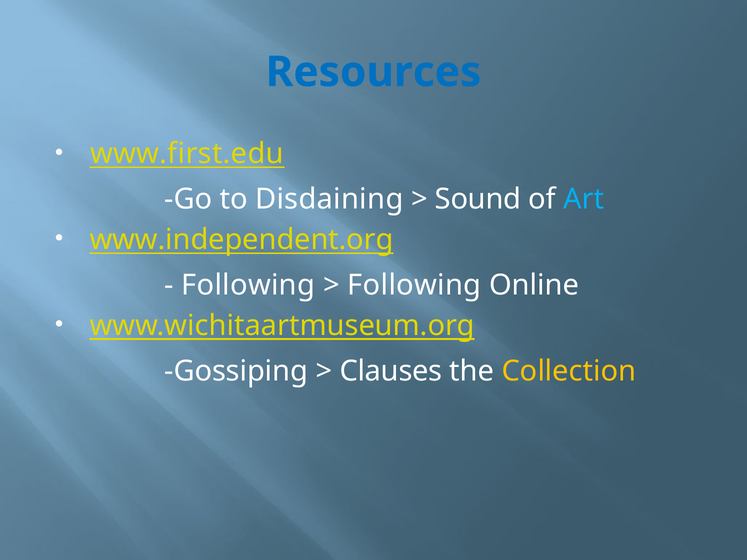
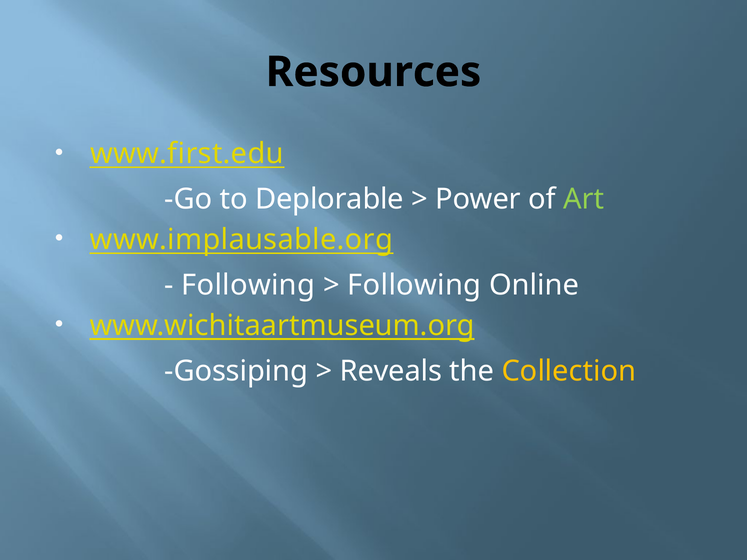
Resources colour: blue -> black (373, 72)
Disdaining: Disdaining -> Deplorable (330, 199)
Sound: Sound -> Power (478, 199)
Art colour: light blue -> light green (584, 199)
www.independent.org: www.independent.org -> www.implausable.org (241, 240)
Clauses: Clauses -> Reveals (391, 371)
